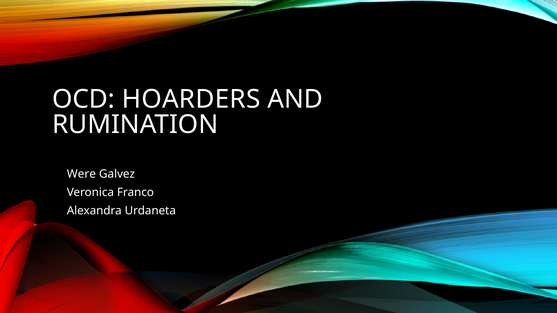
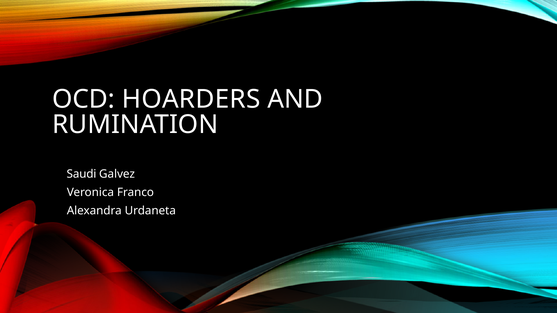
Were: Were -> Saudi (82, 174)
